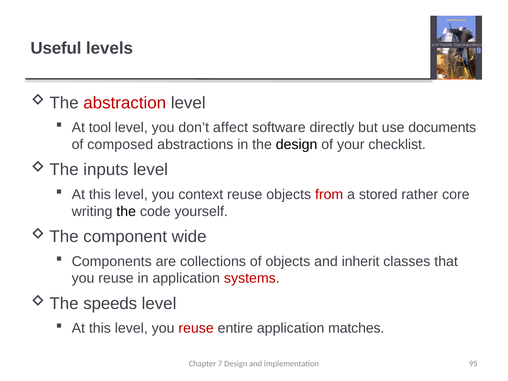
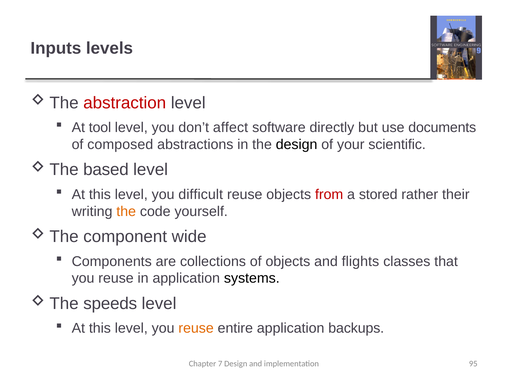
Useful: Useful -> Inputs (56, 48)
checklist: checklist -> scientific (397, 144)
inputs: inputs -> based (106, 170)
context: context -> difficult (201, 194)
core: core -> their (456, 194)
the colour: black -> orange (126, 211)
inherit: inherit -> flights (360, 261)
systems colour: red -> black (252, 278)
reuse colour: red -> orange (196, 328)
matches: matches -> backups (356, 328)
